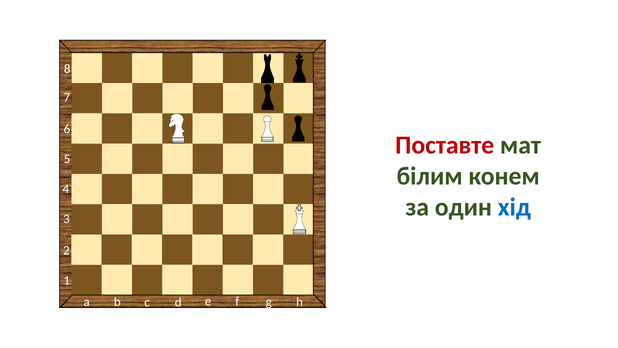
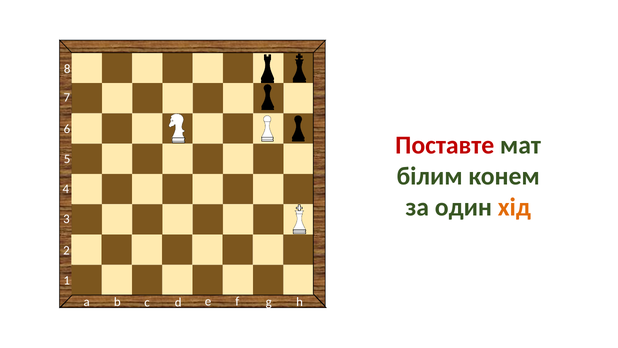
хід colour: blue -> orange (514, 207)
